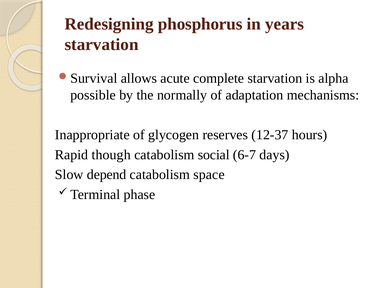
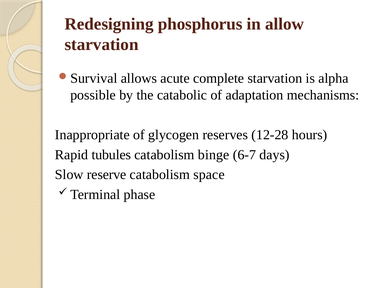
years: years -> allow (285, 24)
normally: normally -> catabolic (182, 95)
12-37: 12-37 -> 12-28 (270, 135)
though: though -> tubules (111, 155)
social: social -> binge (214, 155)
depend: depend -> reserve (107, 175)
